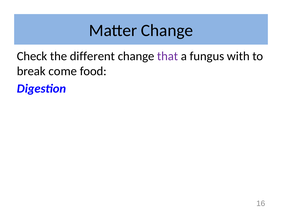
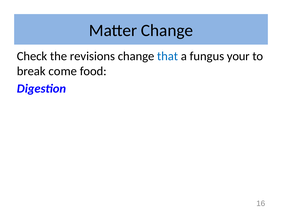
different: different -> revisions (92, 56)
that colour: purple -> blue (168, 56)
with: with -> your (238, 56)
